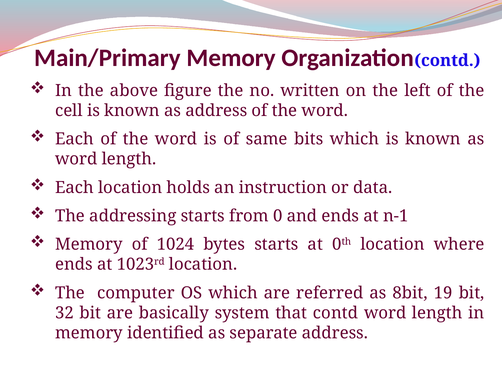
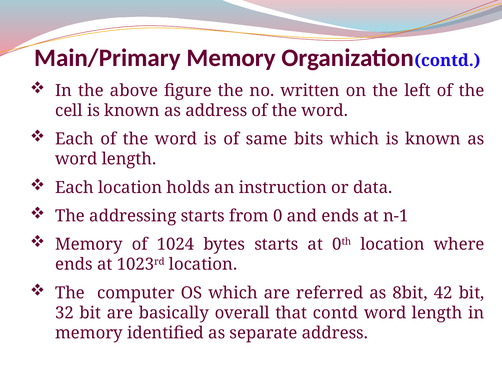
19: 19 -> 42 (443, 293)
system: system -> overall (242, 313)
